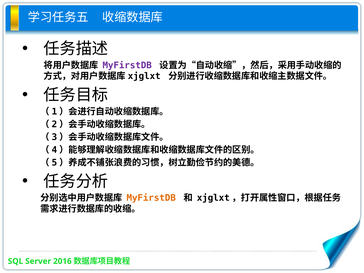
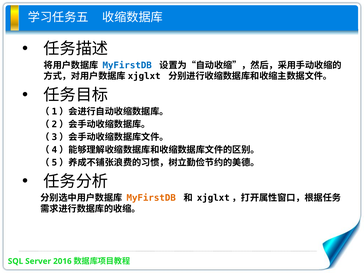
MyFirstDB colour: purple -> blue (127, 65)
